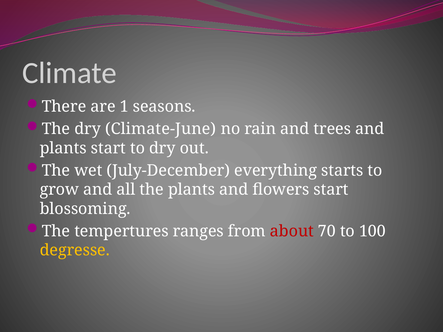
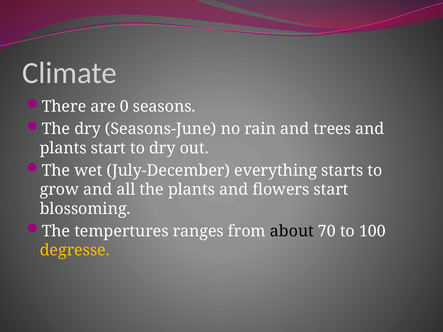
1: 1 -> 0 (124, 107)
Climate-June: Climate-June -> Seasons-June (161, 129)
about colour: red -> black (292, 231)
